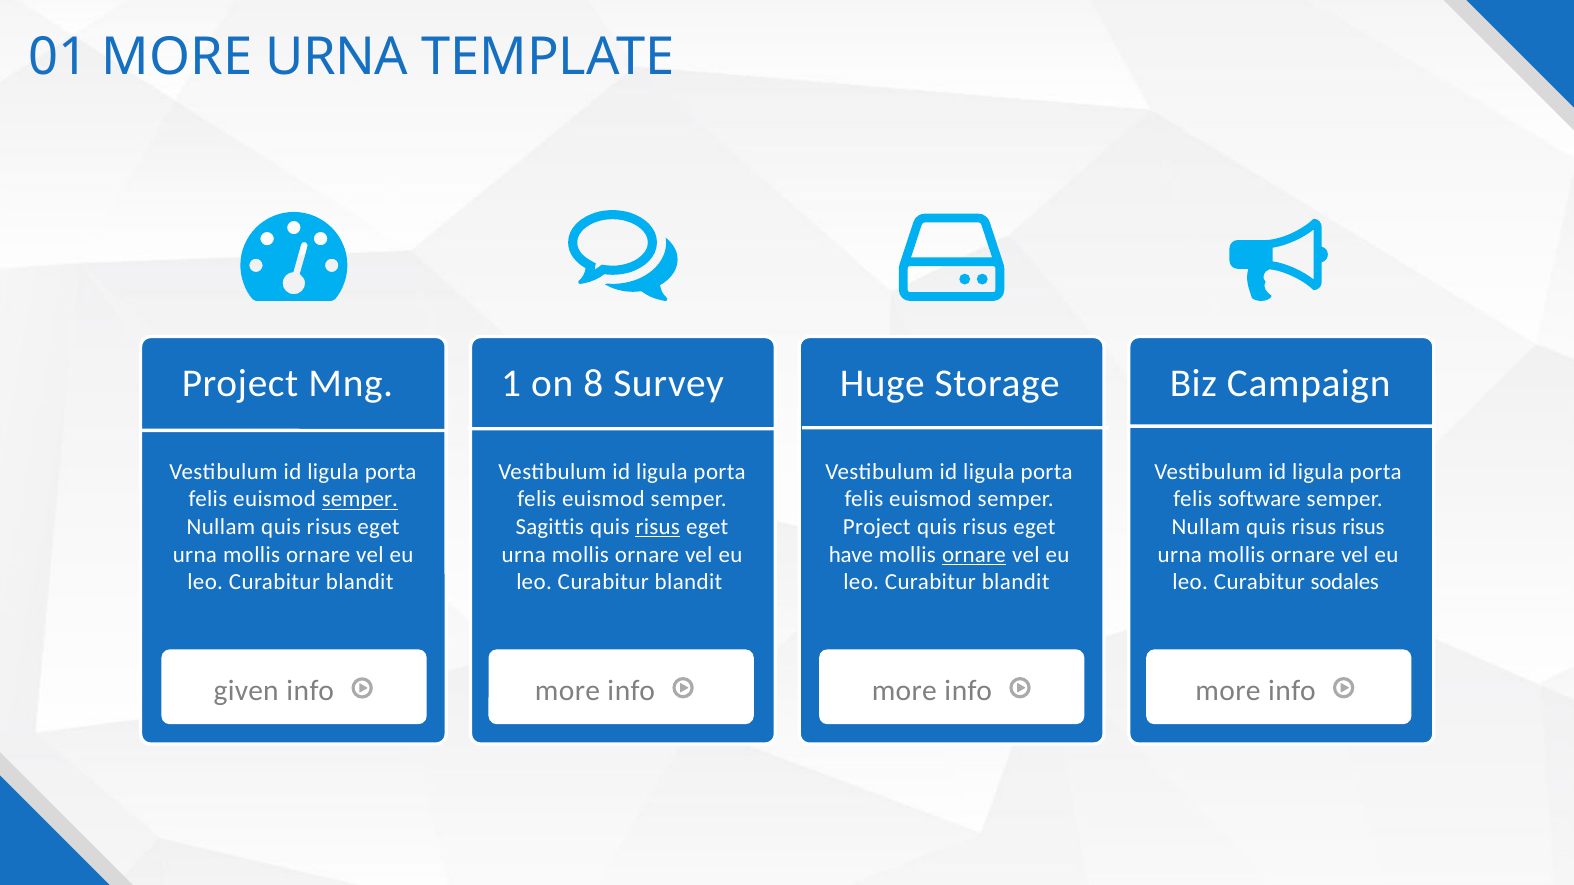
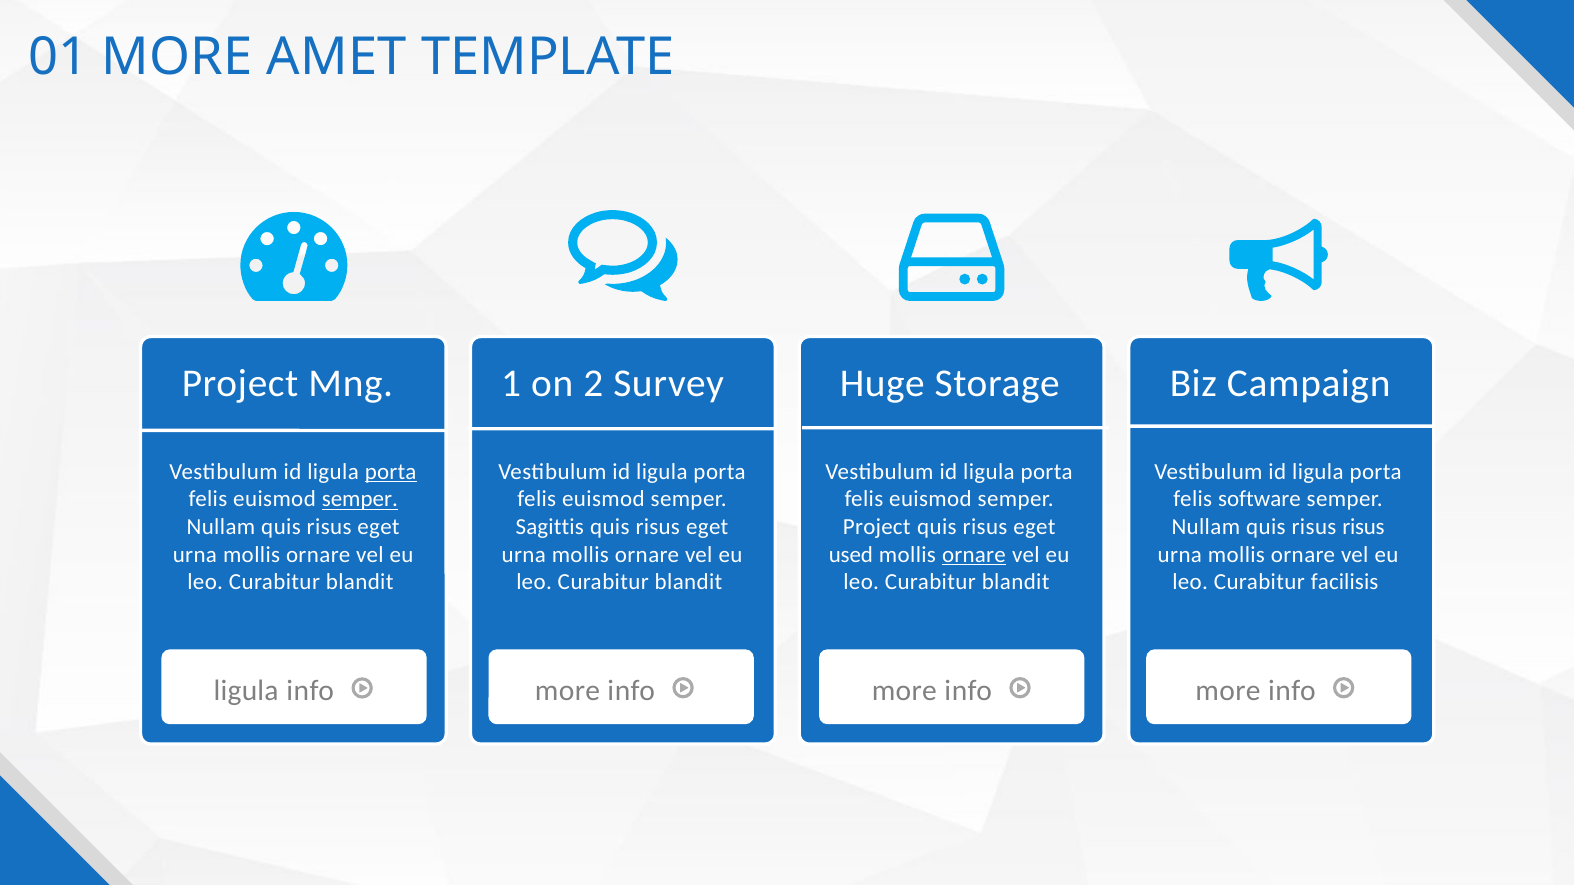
MORE URNA: URNA -> AMET (336, 57)
8: 8 -> 2 (593, 383)
porta underline: none -> present (391, 472)
risus underline: present -> none (658, 527)
have: have -> used (851, 555)
sodales: sodales -> facilisis (1345, 582)
given: given -> ligula (246, 692)
